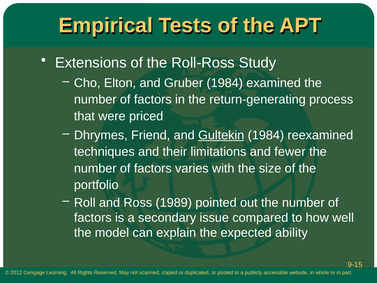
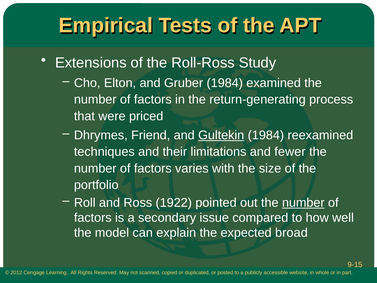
1989: 1989 -> 1922 (174, 202)
number underline: none -> present (303, 202)
ability: ability -> broad (291, 233)
